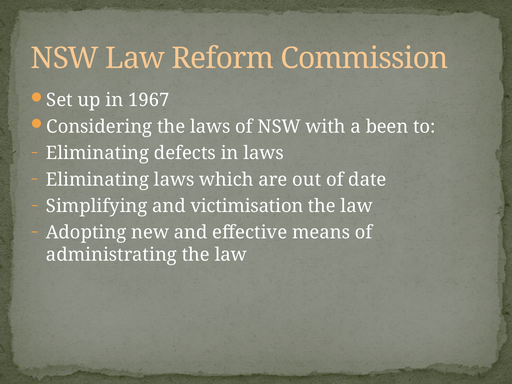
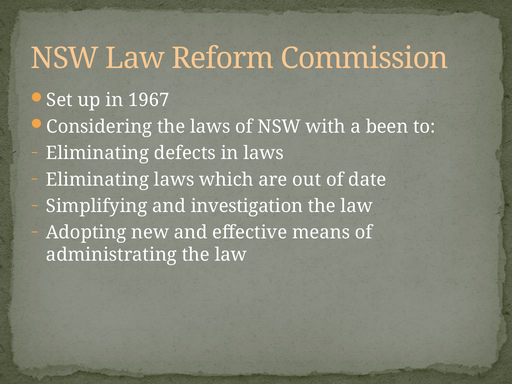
victimisation: victimisation -> investigation (247, 206)
